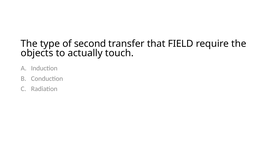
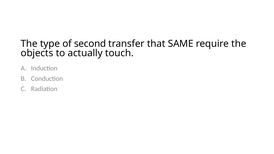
FIELD: FIELD -> SAME (181, 44)
